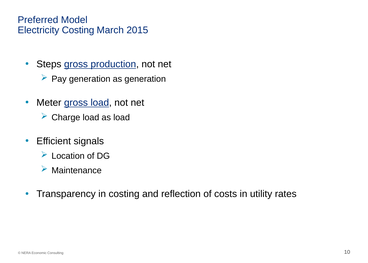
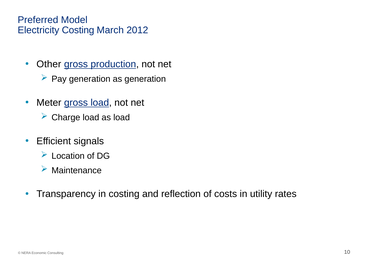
2015: 2015 -> 2012 (137, 30)
Steps: Steps -> Other (49, 64)
